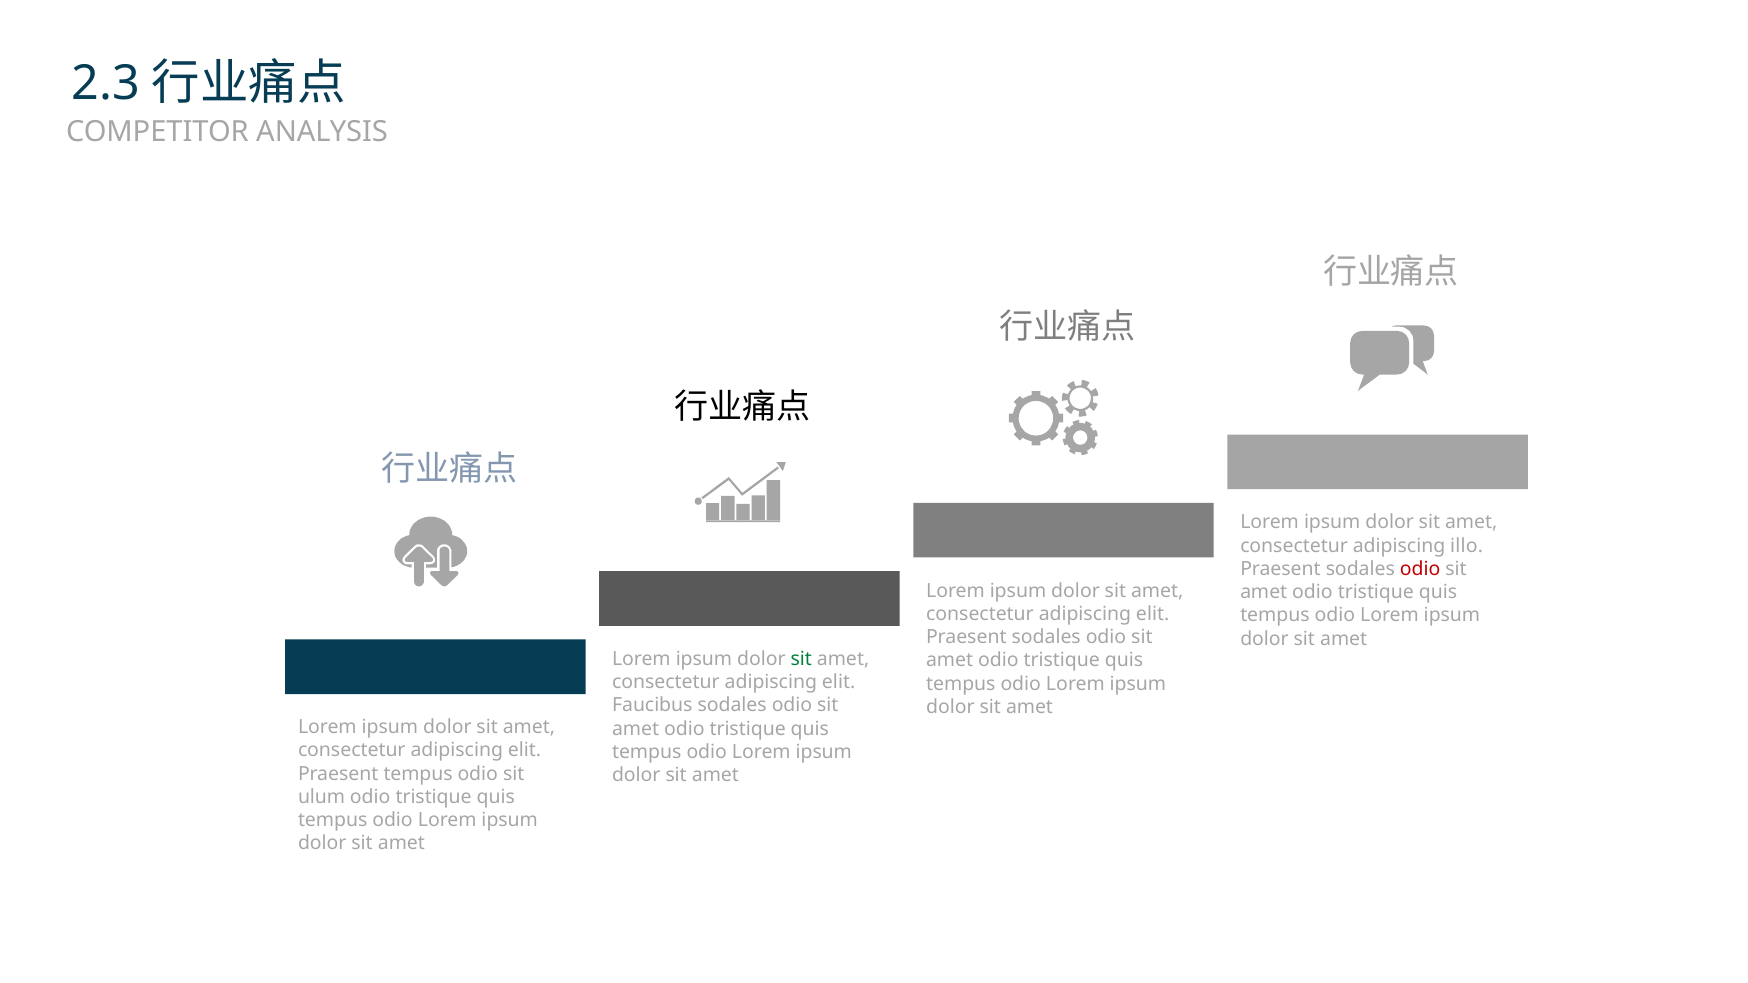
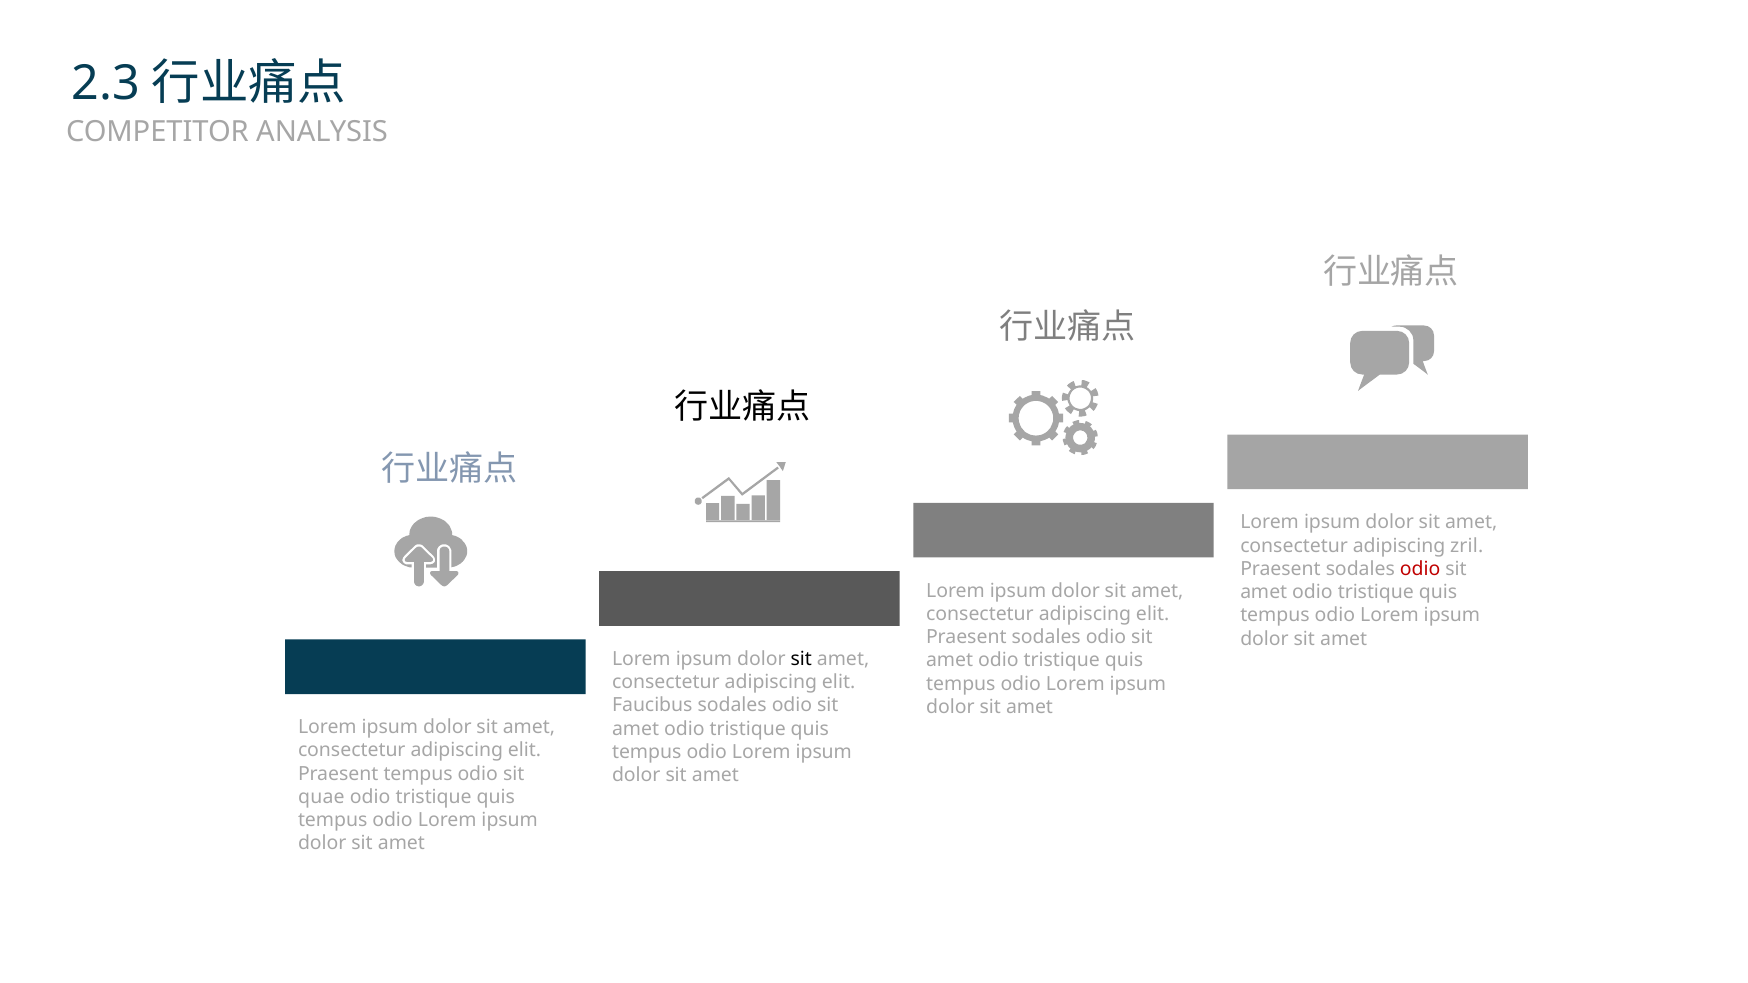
illo: illo -> zril (1467, 546)
sit colour: green -> black (801, 659)
ulum: ulum -> quae (321, 797)
